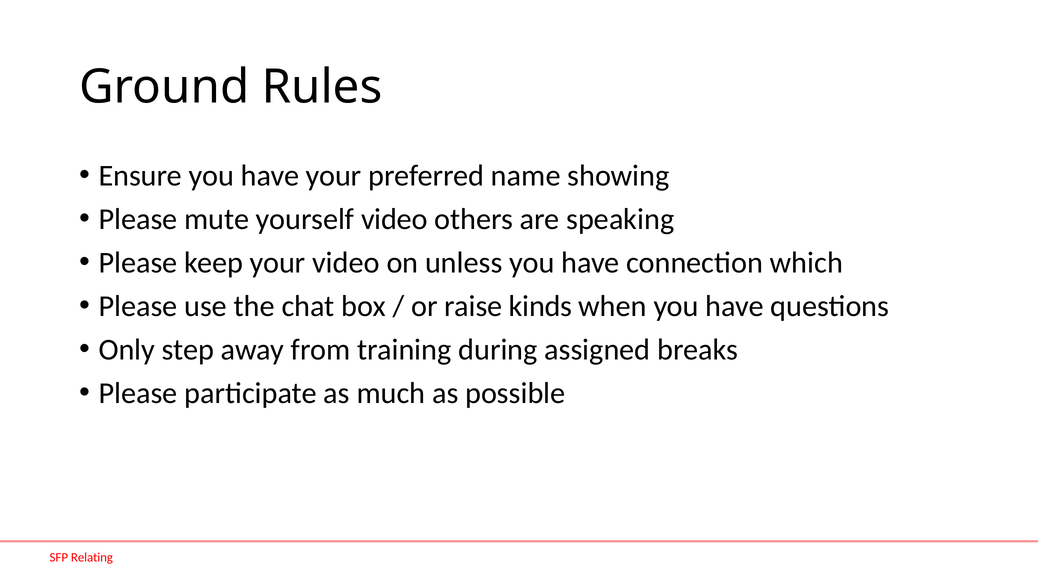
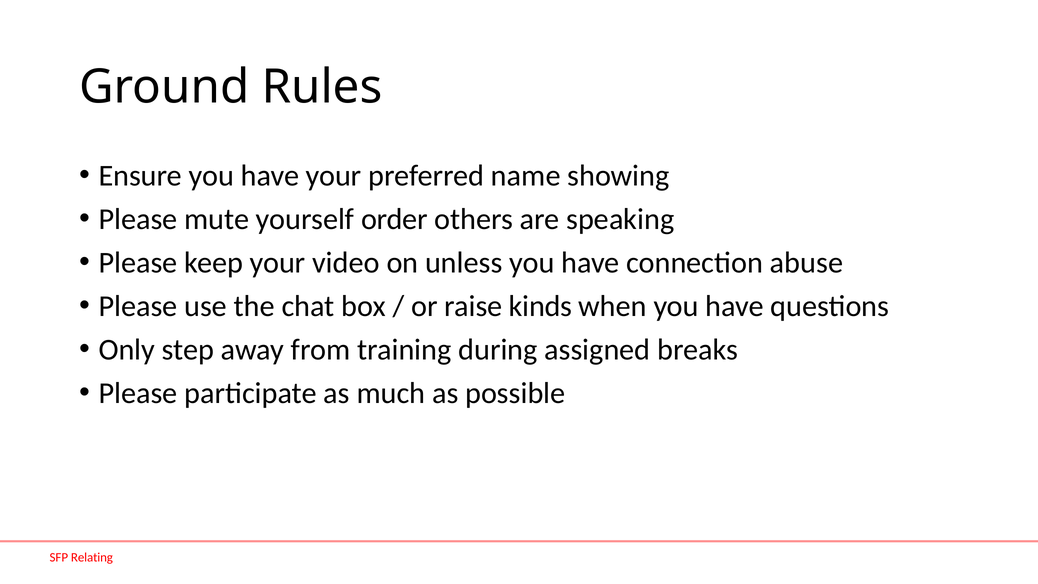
yourself video: video -> order (394, 219)
which: which -> abuse (806, 263)
